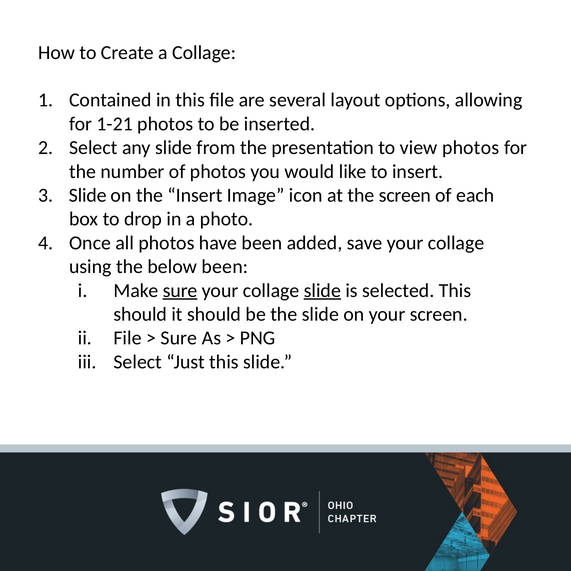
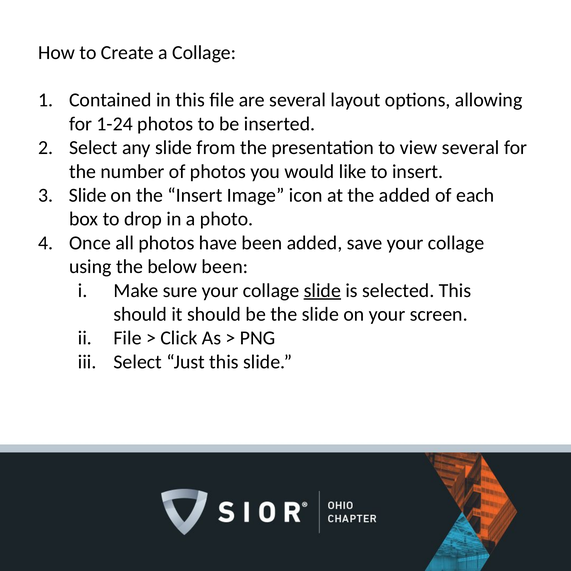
1-21: 1-21 -> 1-24 (115, 124)
view photos: photos -> several (471, 148)
the screen: screen -> added (405, 195)
sure underline: present -> none (180, 290)
Sure: Sure -> Click (179, 338)
